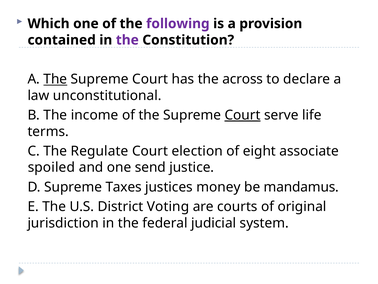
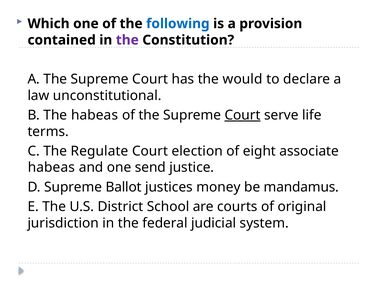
following colour: purple -> blue (178, 24)
The underline: present -> none (55, 79)
across: across -> would (243, 79)
The income: income -> habeas (95, 115)
spoiled: spoiled -> habeas (51, 167)
Taxes: Taxes -> Ballot (124, 187)
Voting: Voting -> School (168, 206)
